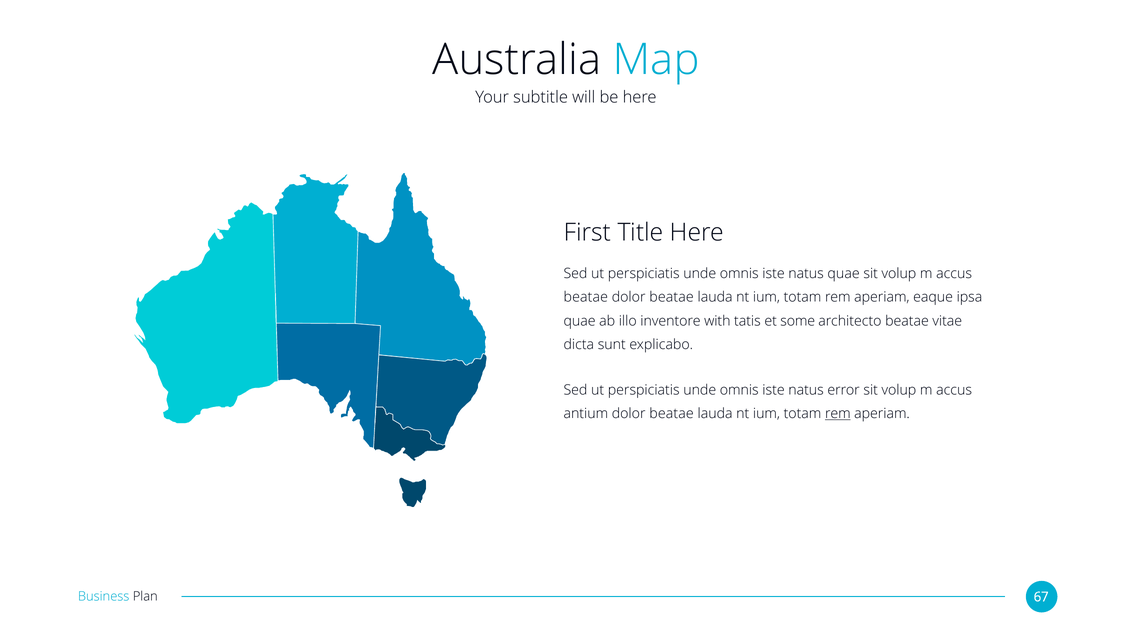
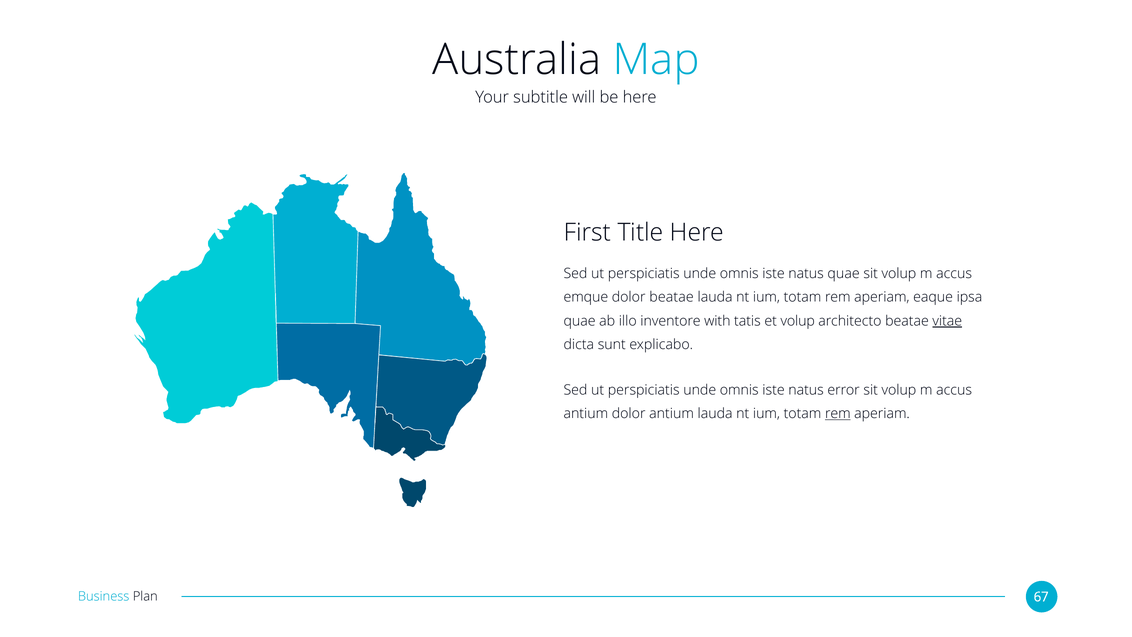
beatae: beatae -> emque (586, 297)
et some: some -> volup (798, 321)
vitae underline: none -> present (947, 321)
antium dolor beatae: beatae -> antium (672, 413)
